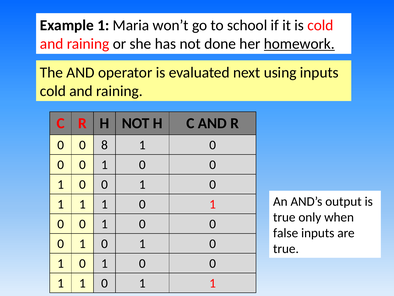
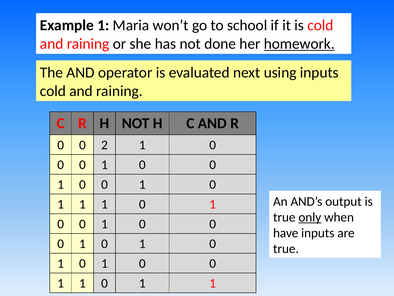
8: 8 -> 2 (104, 145)
only underline: none -> present (310, 217)
false: false -> have (286, 233)
